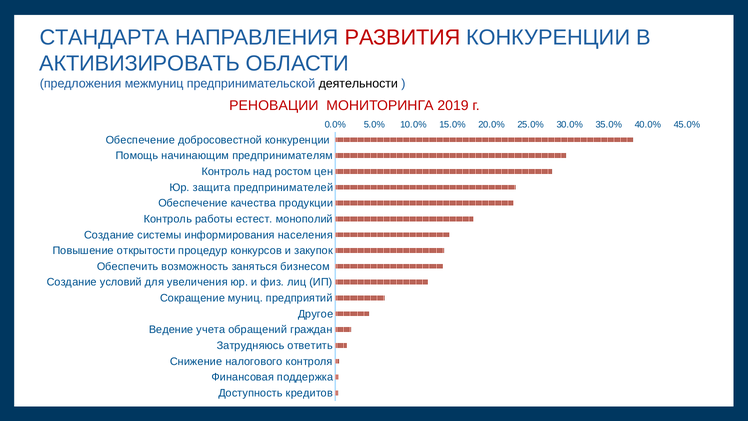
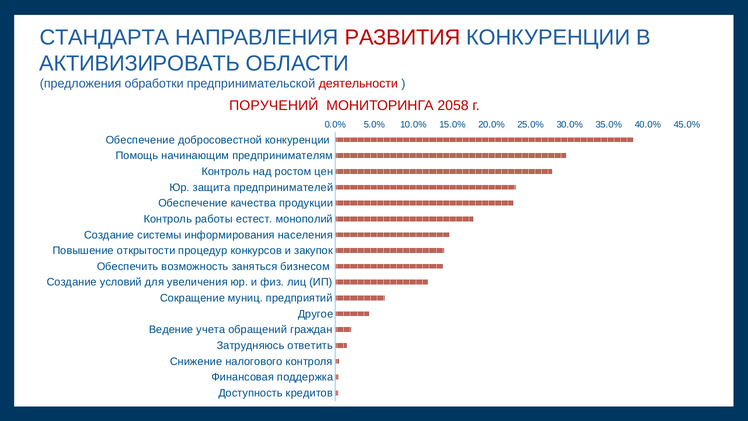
межмуниц: межмуниц -> обработки (154, 84)
деятельности colour: black -> red (358, 84)
РЕНОВАЦИИ: РЕНОВАЦИИ -> ПОРУЧЕНИЙ (274, 106)
2019: 2019 -> 2058 (453, 106)
